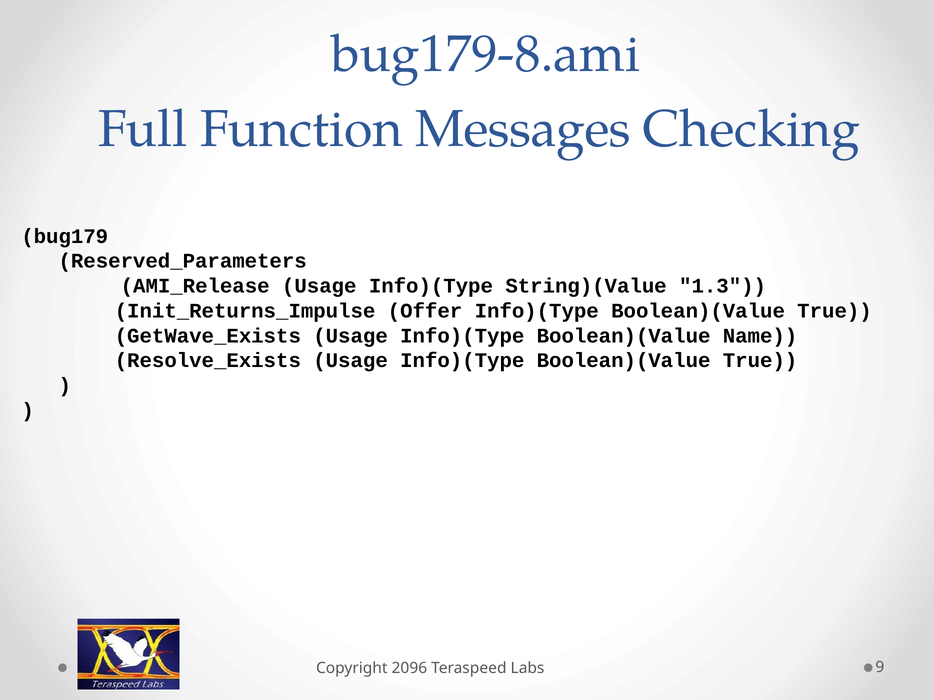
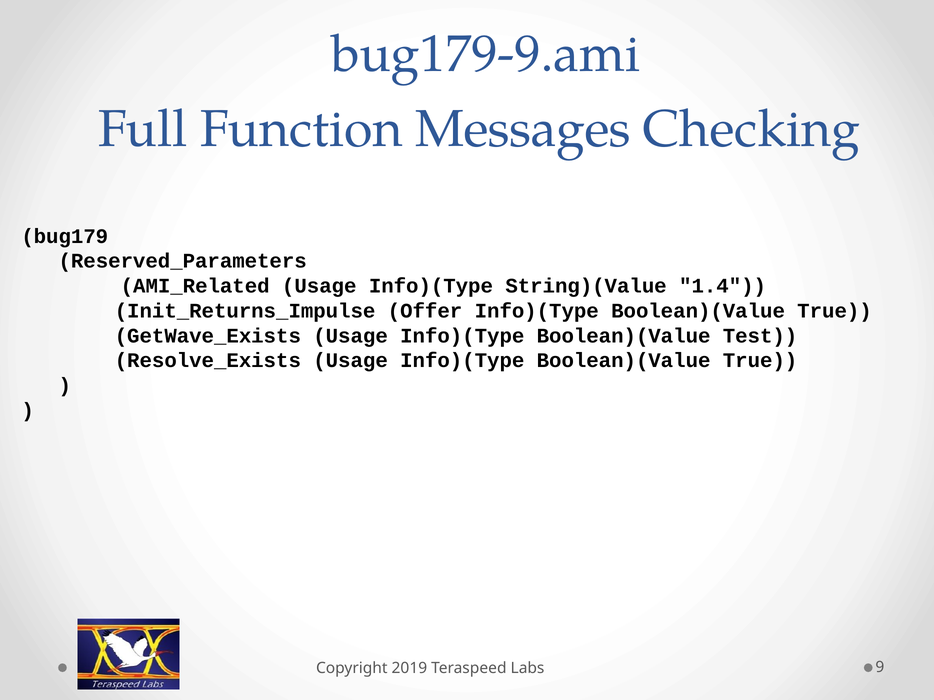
bug179-8.ami: bug179-8.ami -> bug179-9.ami (486, 54)
AMI_Release: AMI_Release -> AMI_Related (195, 286)
1.3: 1.3 -> 1.4 (723, 286)
Name: Name -> Test (760, 336)
2096: 2096 -> 2019 (409, 669)
